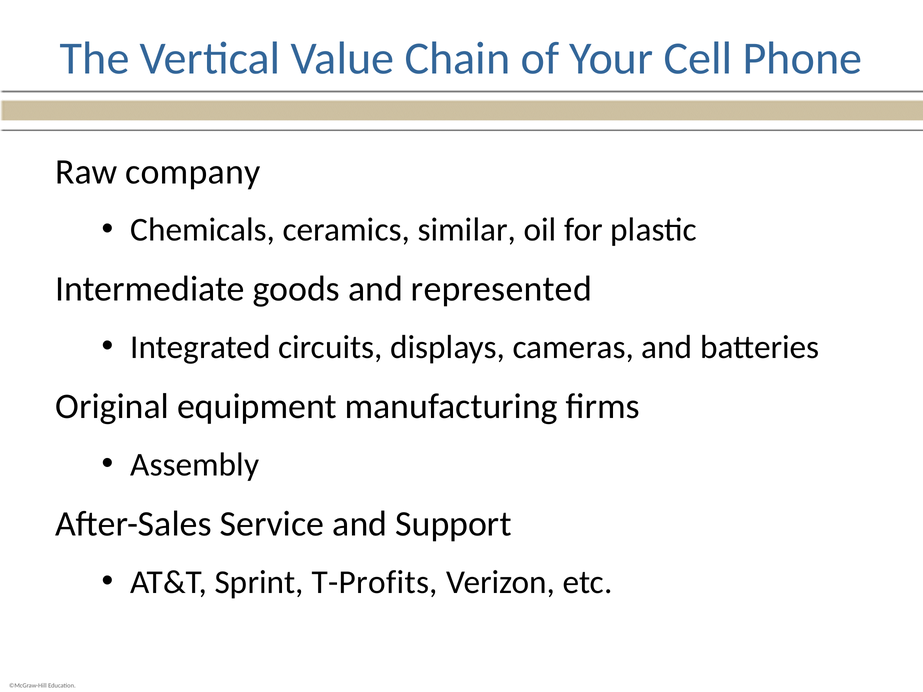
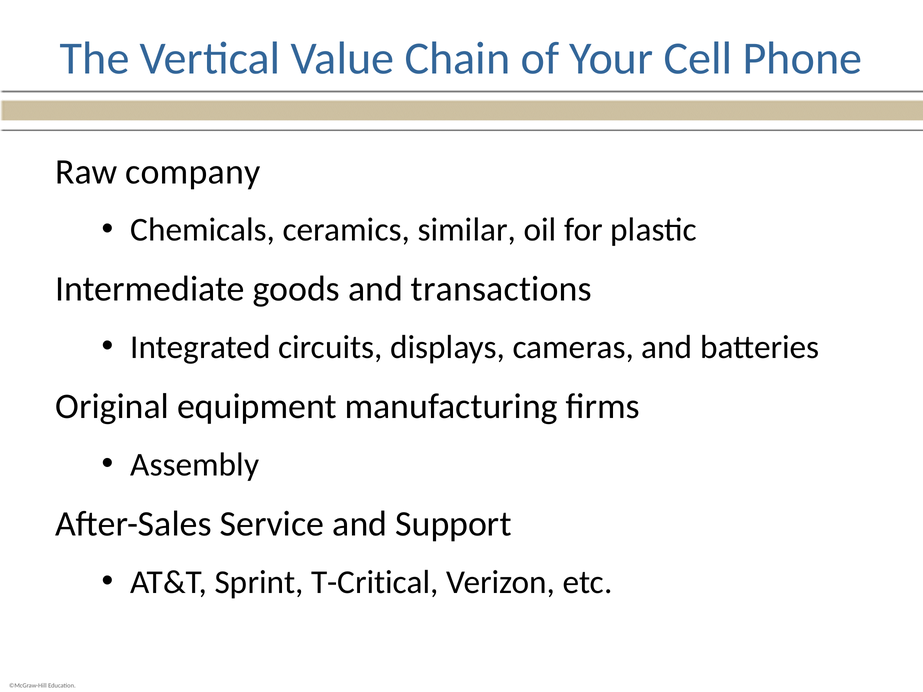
represented: represented -> transactions (501, 289)
T-Profits: T-Profits -> T-Critical (375, 582)
